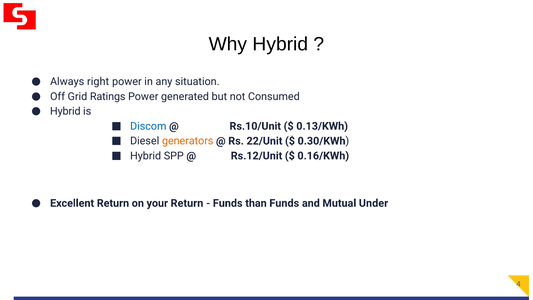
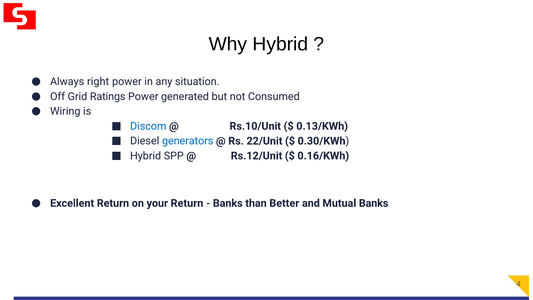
Hybrid: Hybrid -> Wiring (65, 111)
generators colour: orange -> blue (188, 141)
Funds: Funds -> Banks (228, 203)
than Funds: Funds -> Better (284, 203)
Mutual Under: Under -> Banks (374, 203)
